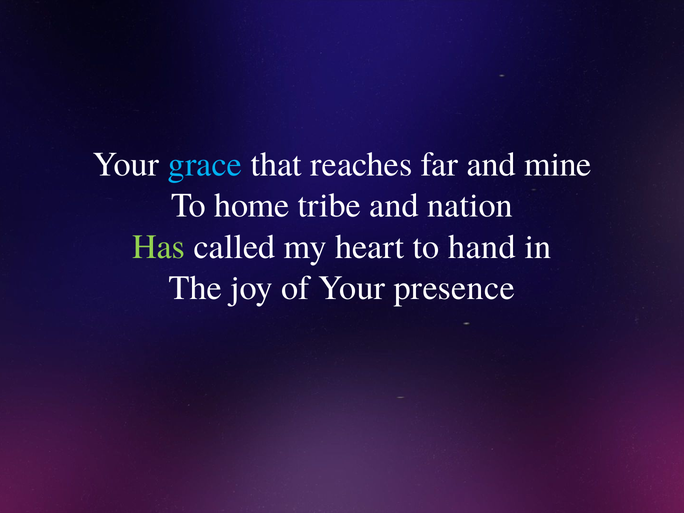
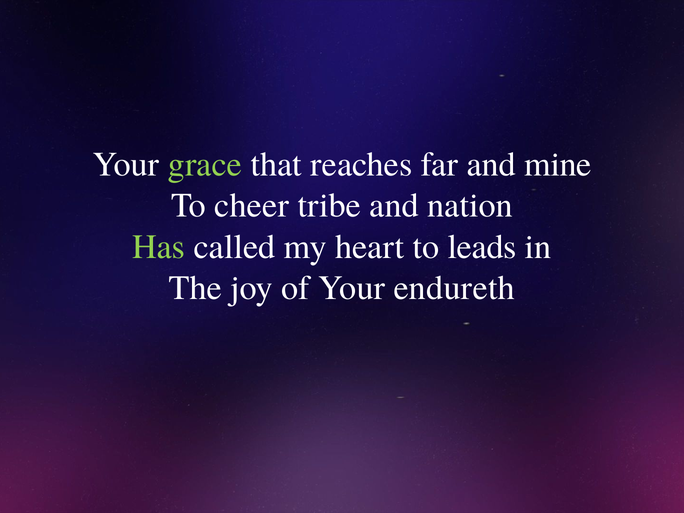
grace colour: light blue -> light green (205, 165)
home: home -> cheer (252, 206)
hand: hand -> leads (482, 247)
presence: presence -> endureth (454, 288)
